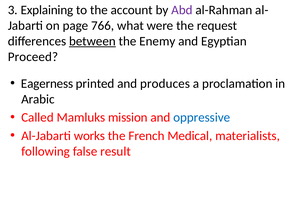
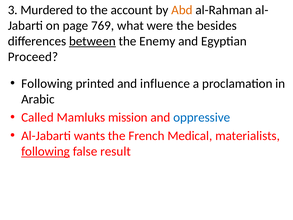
Explaining: Explaining -> Murdered (47, 10)
Abd colour: purple -> orange (182, 10)
766: 766 -> 769 (103, 26)
request: request -> besides (217, 26)
Eagerness: Eagerness -> Following (47, 83)
produces: produces -> influence (165, 83)
works: works -> wants (89, 136)
following underline: none -> present (46, 151)
